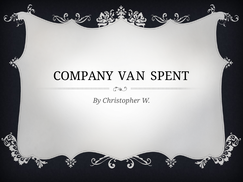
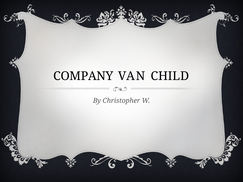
SPENT: SPENT -> CHILD (170, 76)
